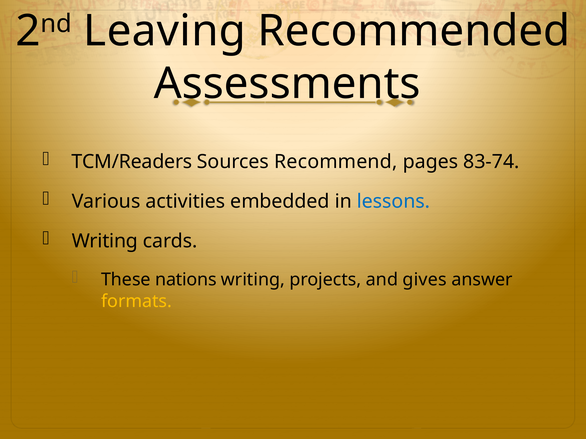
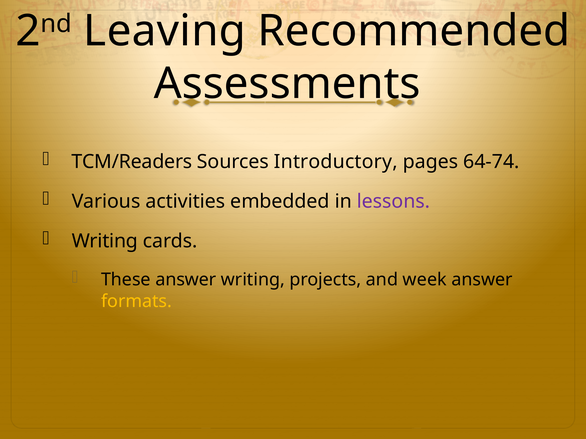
Recommend: Recommend -> Introductory (336, 162)
83-74: 83-74 -> 64-74 (491, 162)
lessons colour: blue -> purple (394, 202)
These nations: nations -> answer (186, 280)
gives: gives -> week (425, 280)
